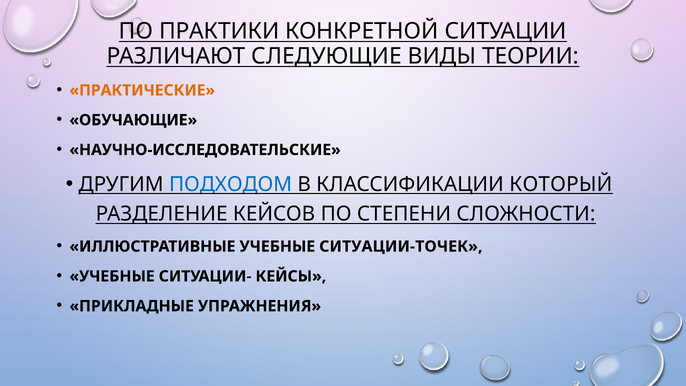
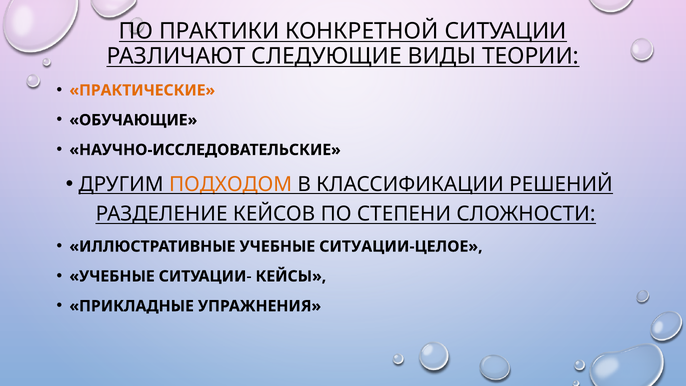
ПОДХОДОМ colour: blue -> orange (231, 184)
КОТОРЫЙ: КОТОРЫЙ -> РЕШЕНИЙ (561, 184)
СИТУАЦИИ-ТОЧЕК: СИТУАЦИИ-ТОЧЕК -> СИТУАЦИИ-ЦЕЛОЕ (401, 246)
